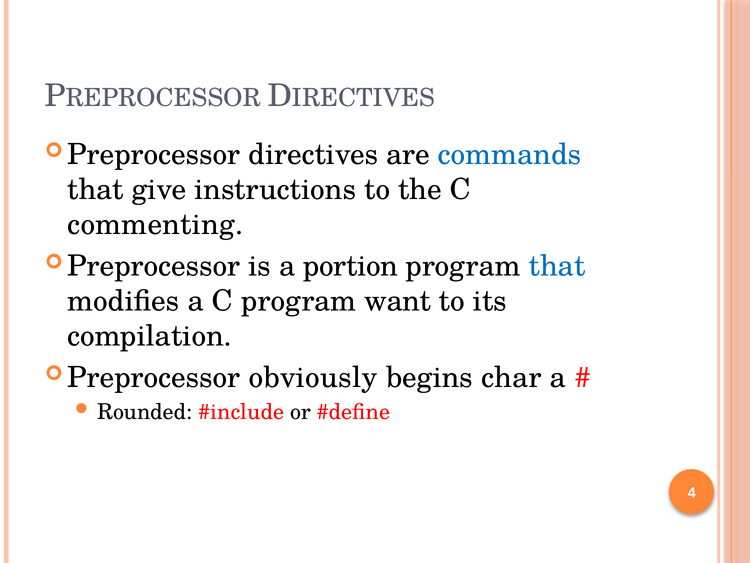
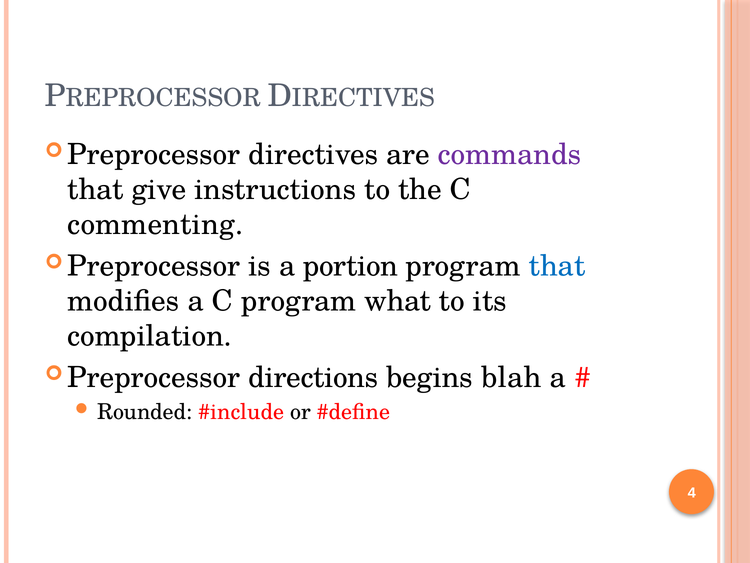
commands colour: blue -> purple (510, 154)
want: want -> what (398, 301)
obviously: obviously -> directions (313, 377)
char: char -> blah (511, 377)
